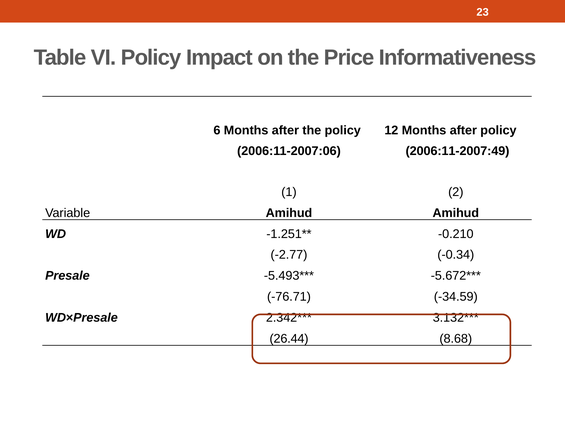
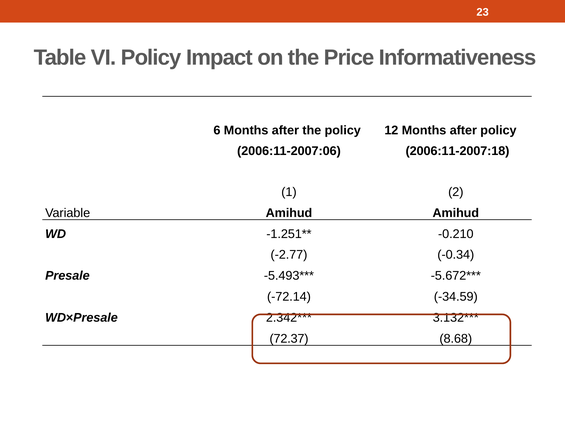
2006:11-2007:49: 2006:11-2007:49 -> 2006:11-2007:18 (457, 151)
-76.71: -76.71 -> -72.14 (289, 297)
26.44: 26.44 -> 72.37 (289, 338)
